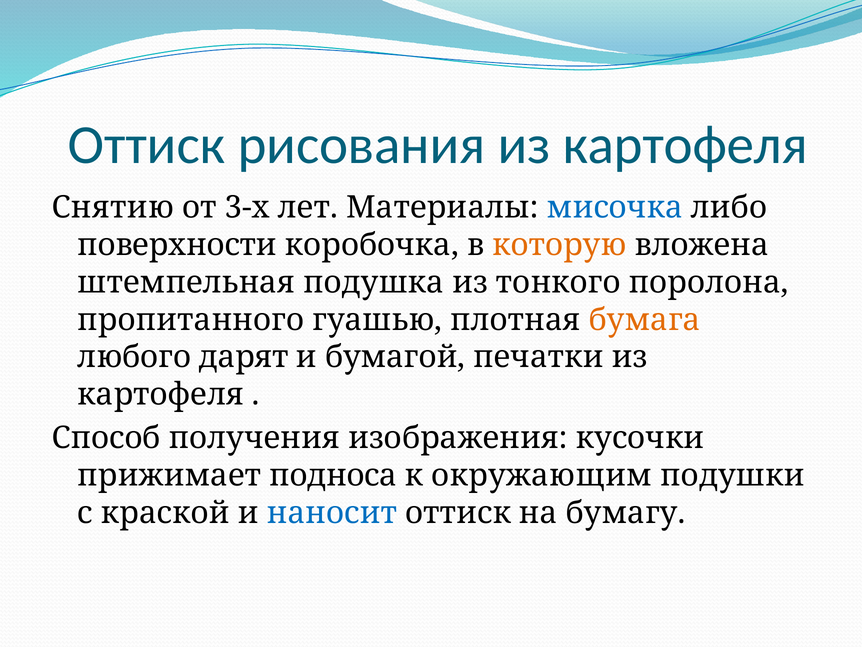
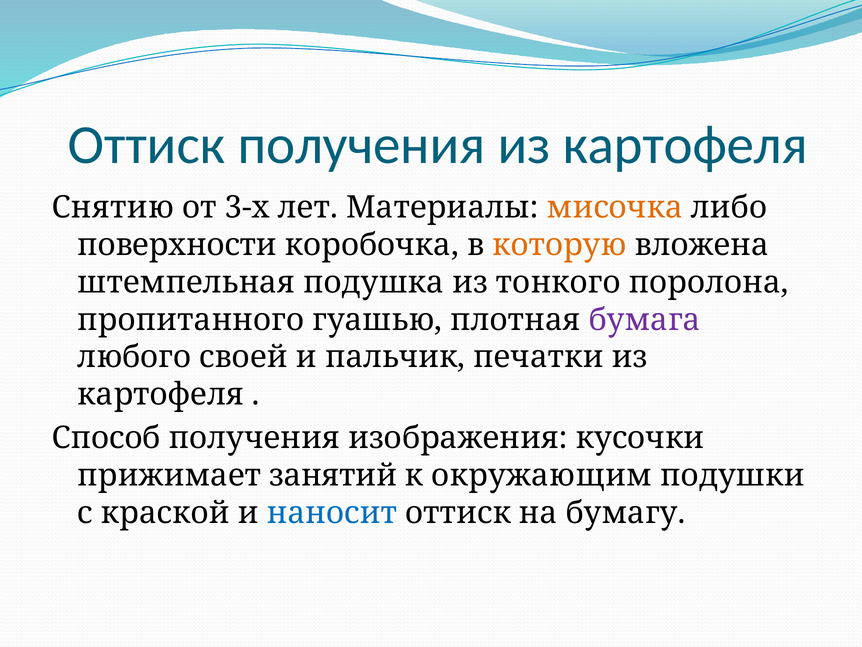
Оттиск рисования: рисования -> получения (362, 145)
мисочка colour: blue -> orange (615, 208)
бумага colour: orange -> purple (645, 320)
дарят: дарят -> своей (244, 357)
бумагой: бумагой -> пальчик (395, 357)
подноса: подноса -> занятий (333, 475)
